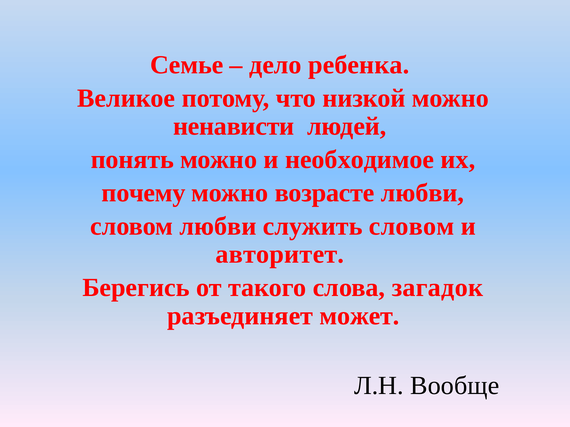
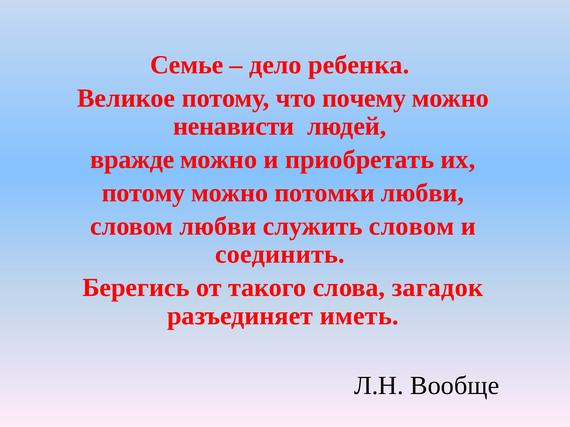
низкой: низкой -> почему (364, 98)
понять: понять -> вражде (132, 160)
необходимое: необходимое -> приобретать (360, 160)
почему: почему -> потому (144, 193)
возрасте: возрасте -> потомки (325, 193)
авторитет: авторитет -> соединить (280, 255)
может: может -> иметь (359, 316)
